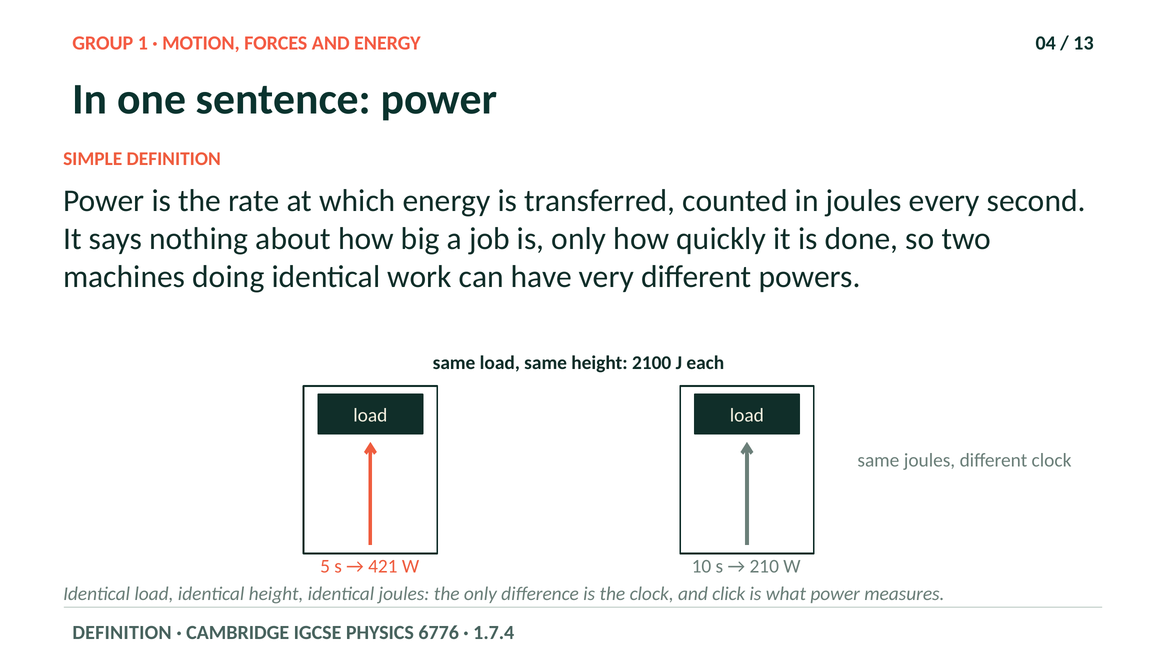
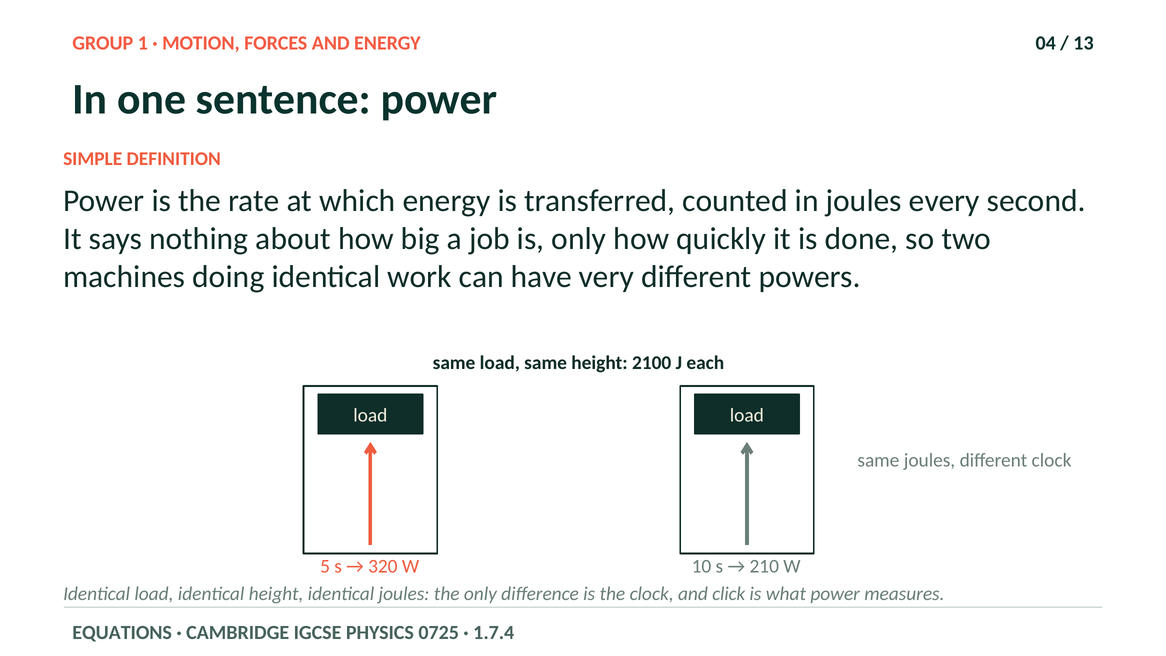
421: 421 -> 320 (383, 566)
DEFINITION: DEFINITION -> EQUATIONS (122, 633)
6776: 6776 -> 0725 (439, 633)
